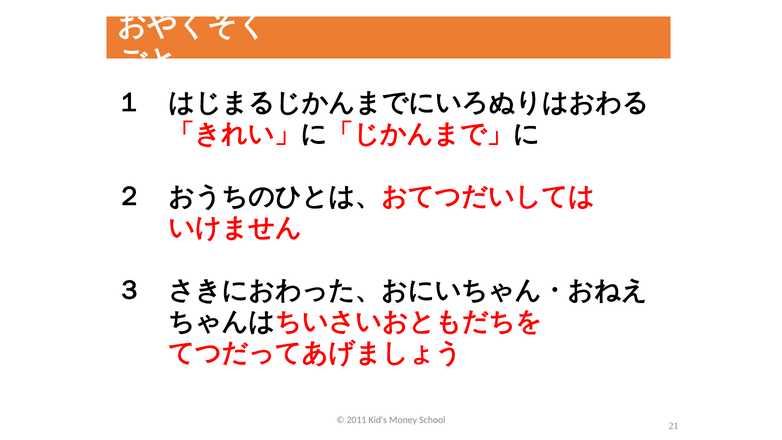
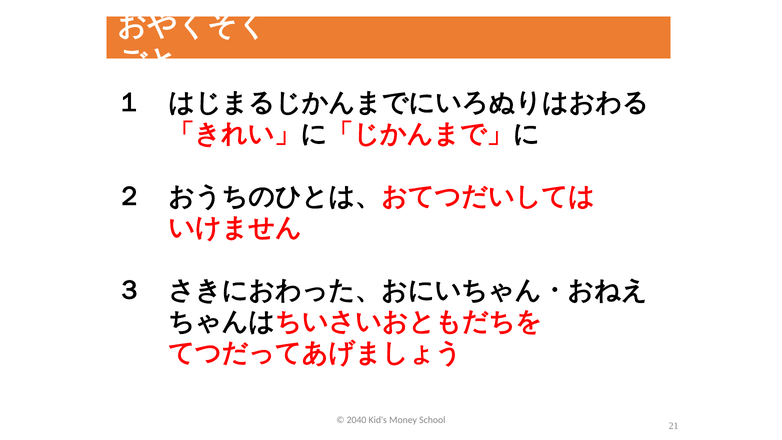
2011: 2011 -> 2040 (357, 420)
